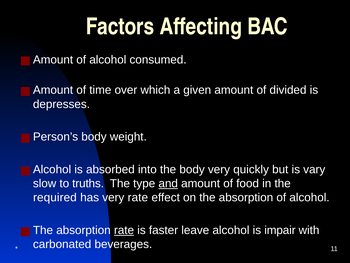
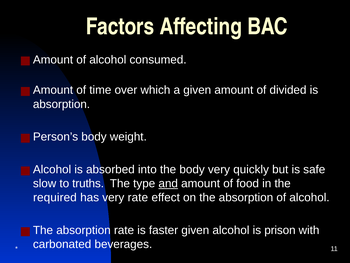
depresses: depresses -> absorption (61, 104)
vary: vary -> safe (314, 169)
rate underline: present -> none (124, 230)
faster leave: leave -> given (195, 230)
impair: impair -> prison (280, 230)
